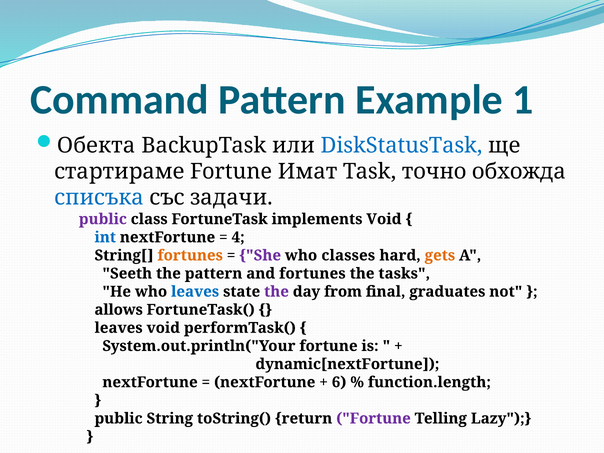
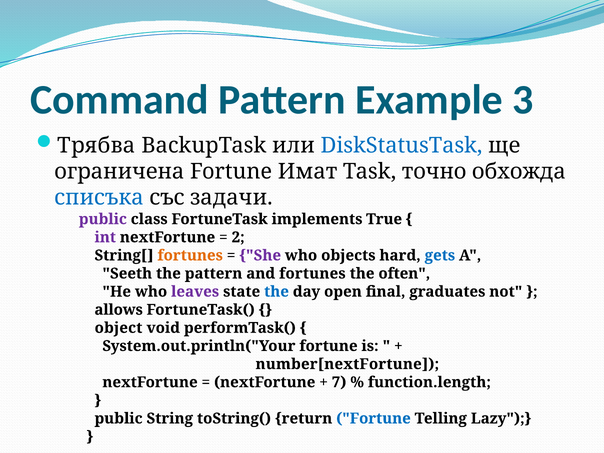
1: 1 -> 3 (523, 100)
Обекта: Обекта -> Трябва (96, 145)
стартираме: стартираме -> ограничена (119, 172)
implements Void: Void -> True (384, 219)
int colour: blue -> purple (105, 237)
4: 4 -> 2 (238, 237)
classes: classes -> objects (348, 255)
gets colour: orange -> blue (440, 255)
tasks: tasks -> often (404, 274)
leaves colour: blue -> purple (195, 292)
the colour: purple -> blue (277, 292)
from: from -> open (343, 292)
leaves: leaves -> object (118, 328)
dynamic[nextFortune: dynamic[nextFortune -> number[nextFortune (347, 364)
6: 6 -> 7 (339, 382)
Fortune colour: purple -> blue (373, 418)
